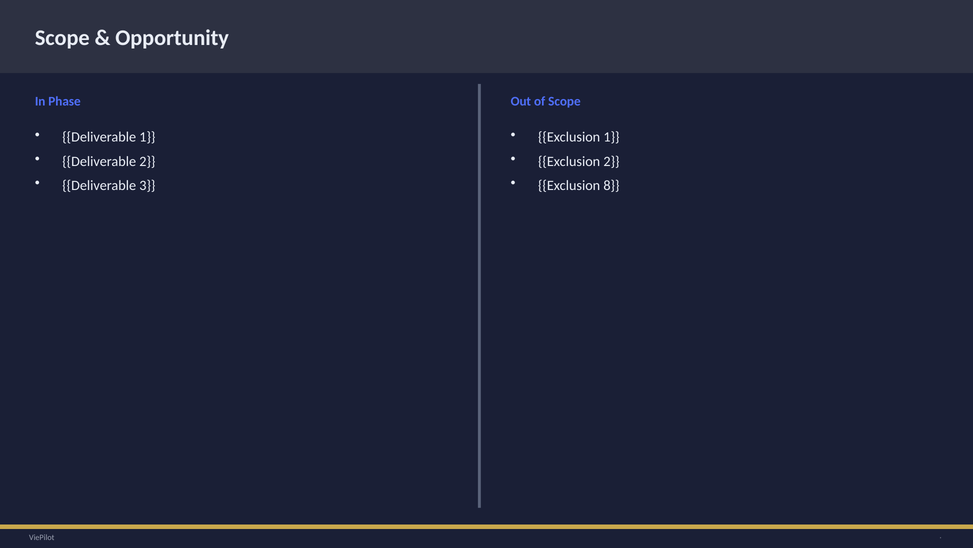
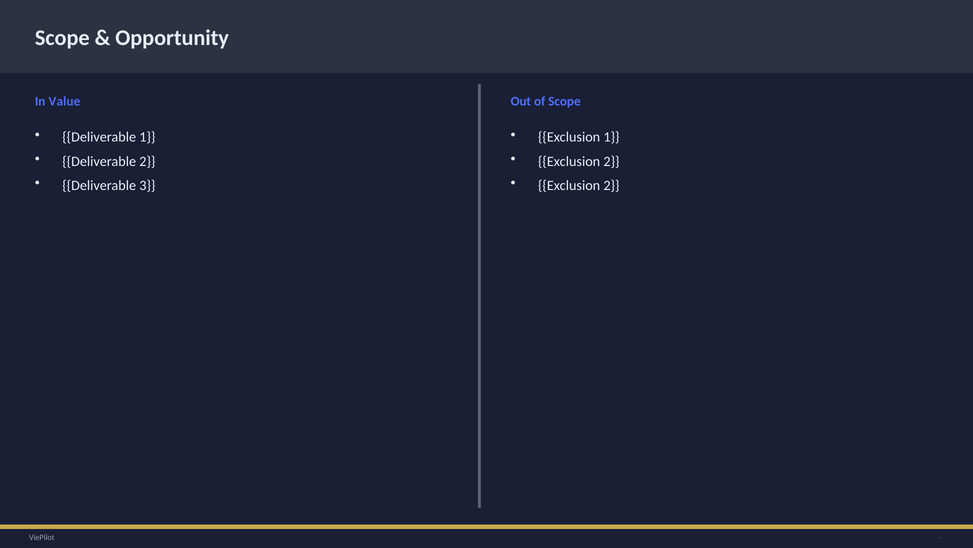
Phase: Phase -> Value (64, 101)
8: 8 -> 2 (611, 185)
